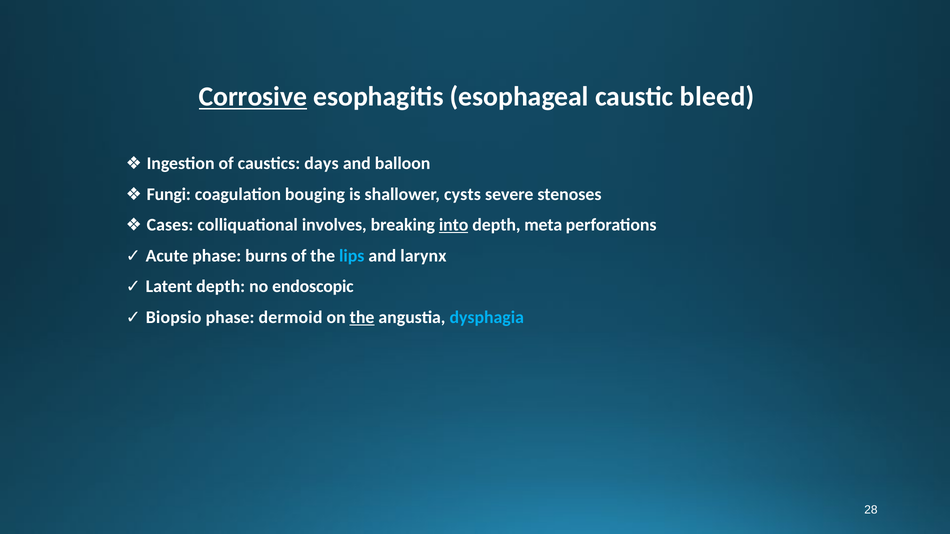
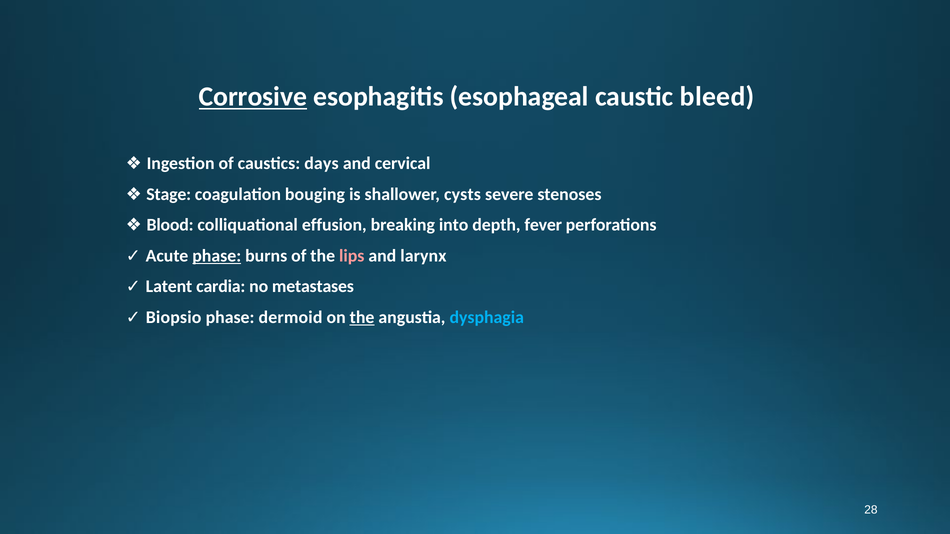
balloon: balloon -> cervical (403, 164)
Fungi: Fungi -> Stage (169, 194)
Cases: Cases -> Blood (170, 225)
involves: involves -> effusion (334, 225)
into underline: present -> none (454, 225)
meta: meta -> fever (543, 225)
phase underline: none -> present (217, 256)
lips colour: light blue -> pink (352, 256)
Latent depth: depth -> cardia (221, 287)
endoscopic: endoscopic -> metastases (313, 287)
